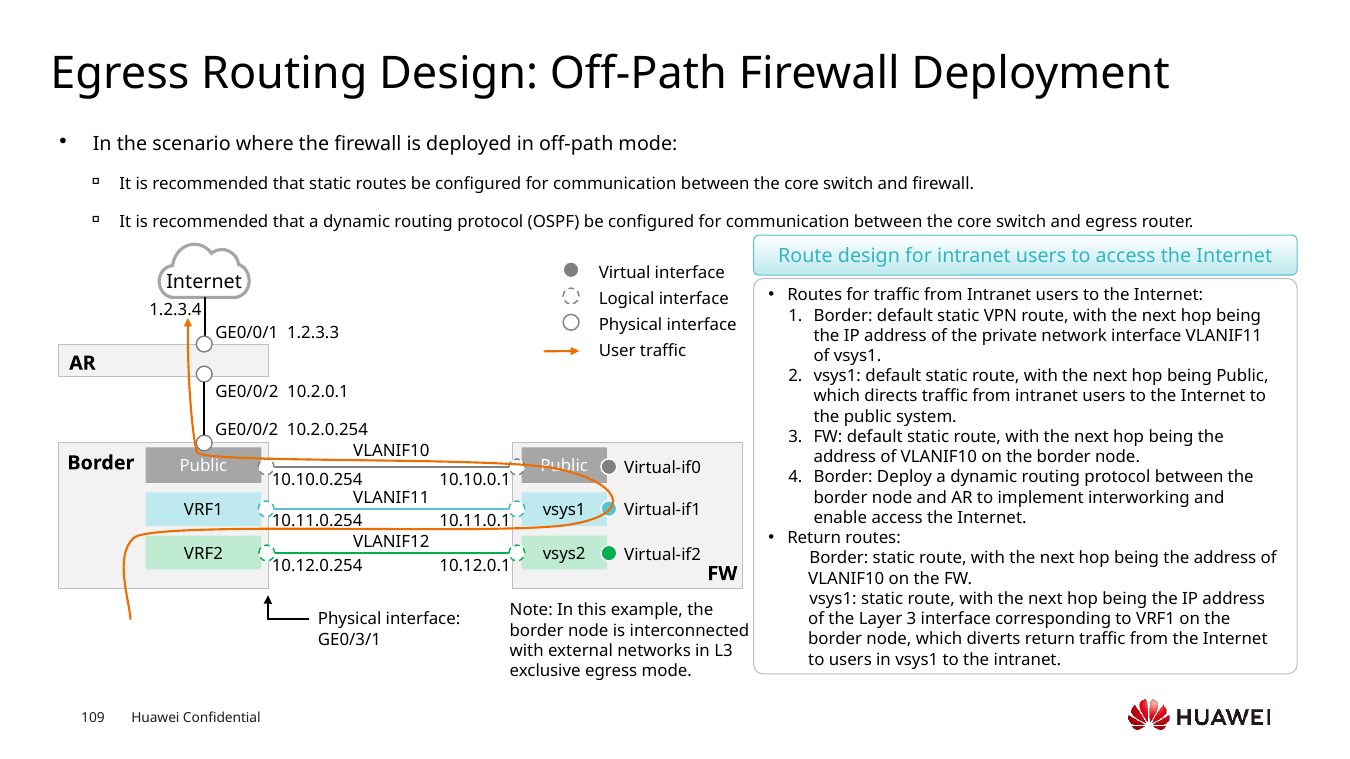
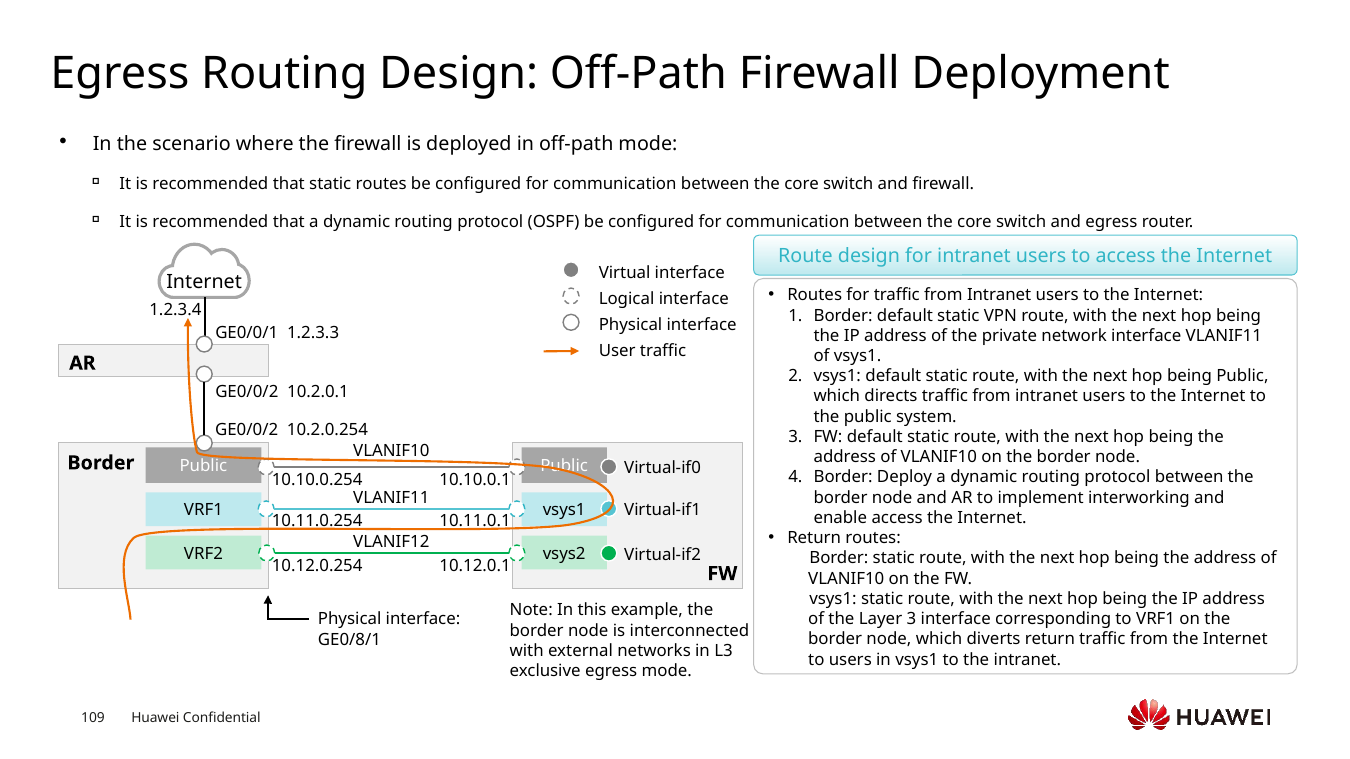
GE0/3/1: GE0/3/1 -> GE0/8/1 (349, 640)
